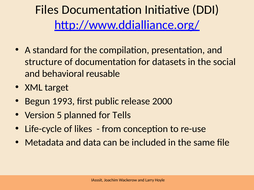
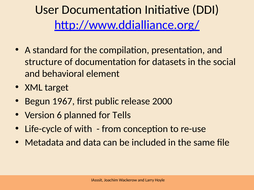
Files: Files -> User (47, 10)
reusable: reusable -> element (103, 74)
1993: 1993 -> 1967 (63, 101)
5: 5 -> 6 (59, 115)
likes: likes -> with (83, 129)
